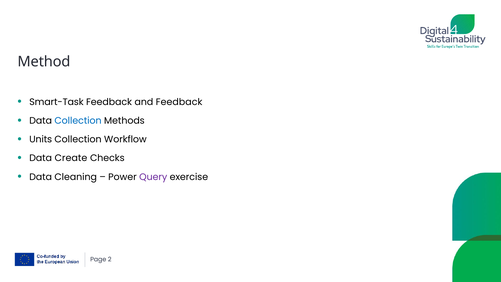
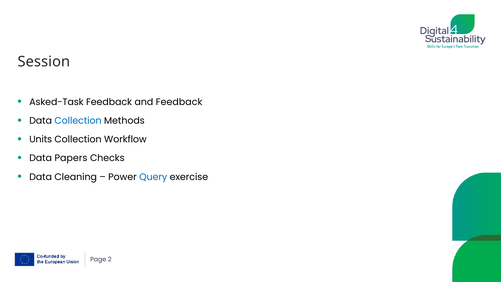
Method: Method -> Session (44, 62)
Smart-Task: Smart-Task -> Asked-Task (56, 102)
Create: Create -> Papers (71, 158)
Query colour: purple -> blue (153, 177)
